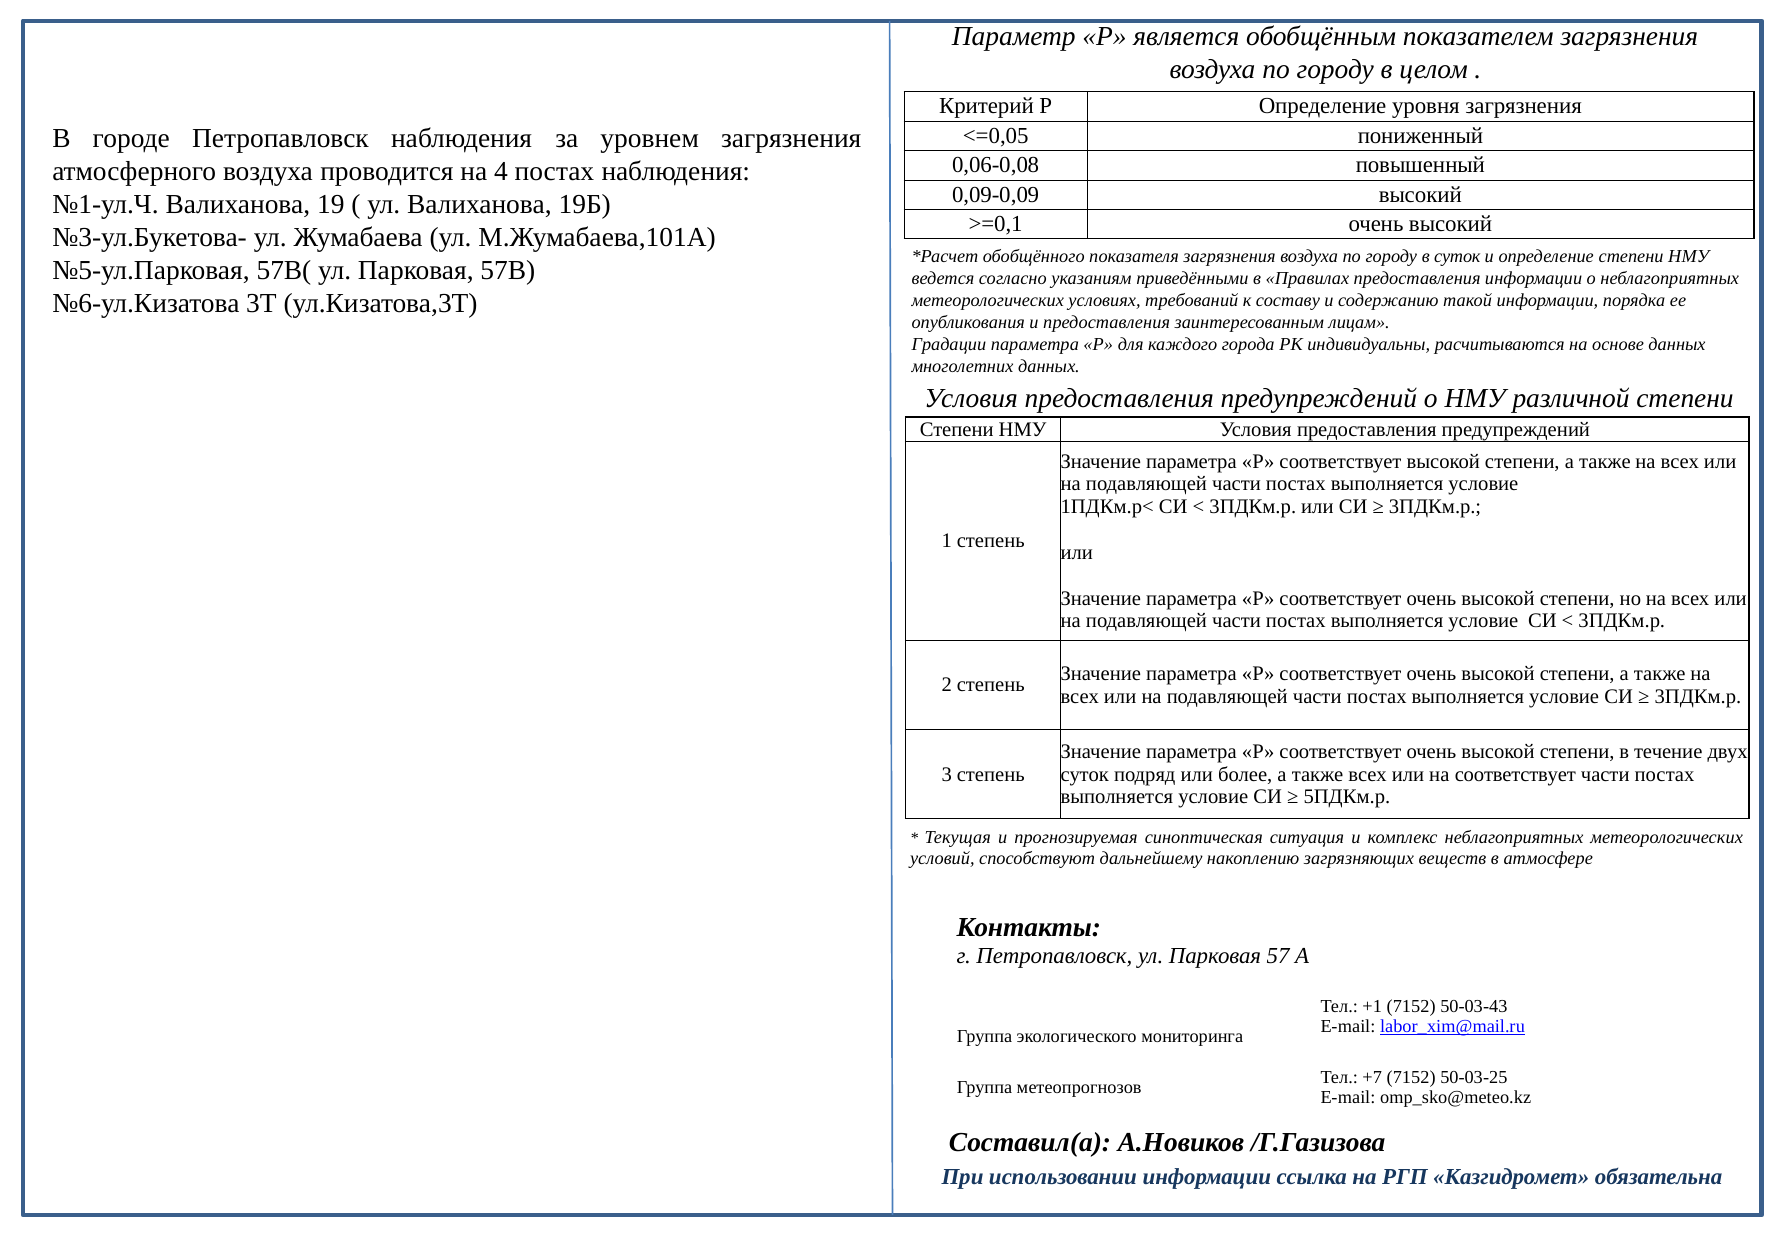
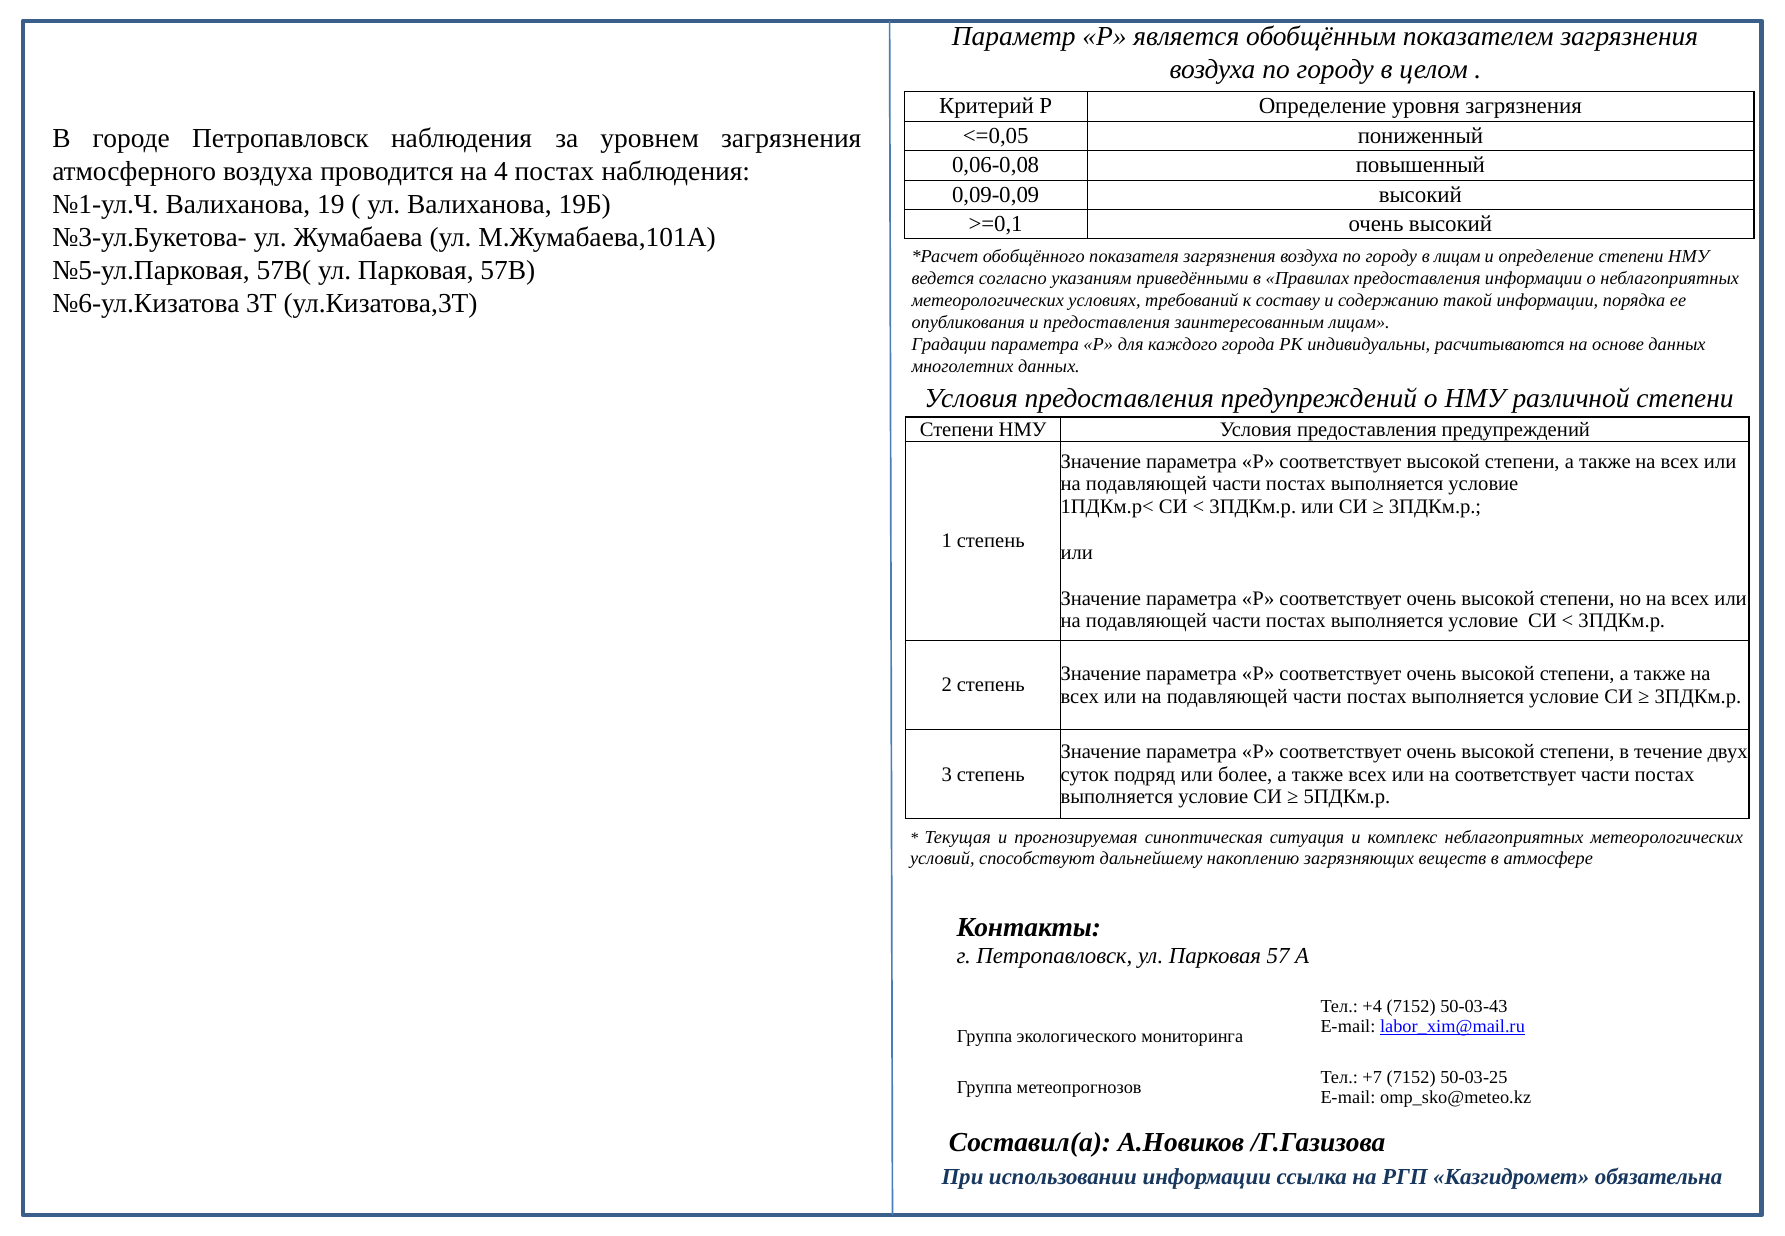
в суток: суток -> лицам (1457, 256)
+1: +1 -> +4 (1372, 1006)
